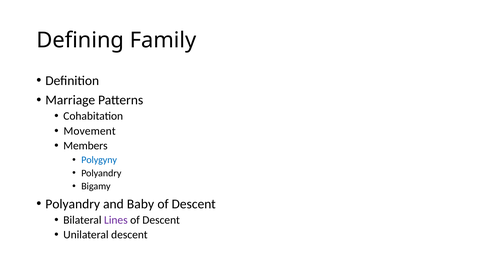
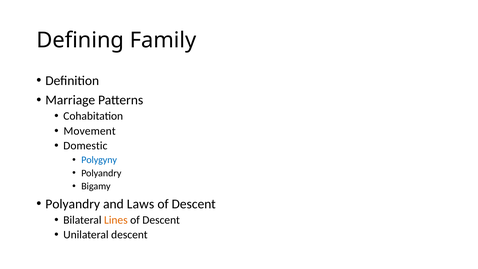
Members: Members -> Domestic (85, 146)
Baby: Baby -> Laws (141, 204)
Lines colour: purple -> orange (116, 220)
